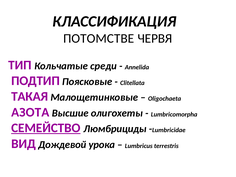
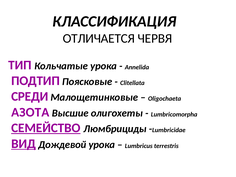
ПОТОМСТВЕ: ПОТОМСТВЕ -> ОТЛИЧАЕТСЯ (99, 38)
Кольчатые среди: среди -> урока (104, 66)
ТАКАЯ: ТАКАЯ -> СРЕДИ (30, 96)
ВИД underline: none -> present (24, 144)
